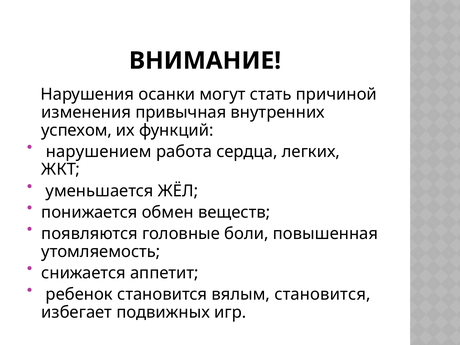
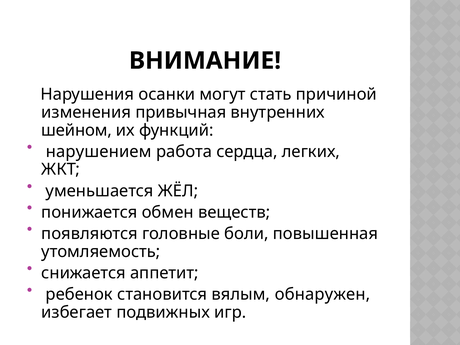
успехом: успехом -> шейном (77, 130)
вялым становится: становится -> обнаружен (322, 294)
